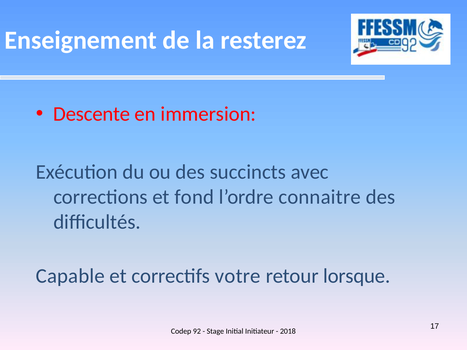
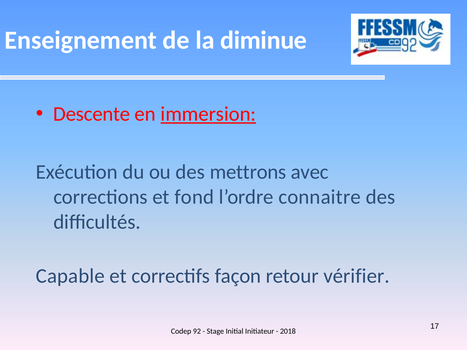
resterez: resterez -> diminue (264, 40)
immersion underline: none -> present (208, 114)
succincts: succincts -> mettrons (248, 172)
votre: votre -> façon (238, 276)
lorsque: lorsque -> vérifier (357, 276)
